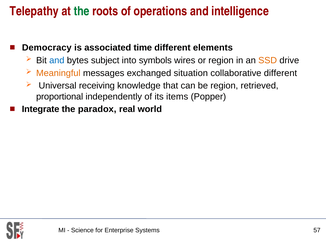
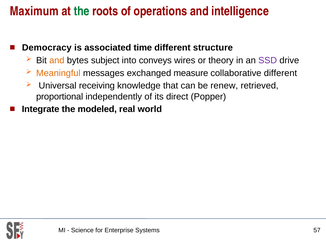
Telepathy: Telepathy -> Maximum (34, 11)
elements: elements -> structure (213, 48)
and colour: blue -> orange (57, 61)
symbols: symbols -> conveys (155, 61)
or region: region -> theory (221, 61)
SSD colour: orange -> purple (268, 61)
situation: situation -> measure (191, 73)
be region: region -> renew (224, 86)
items: items -> direct (177, 97)
paradox: paradox -> modeled (97, 109)
